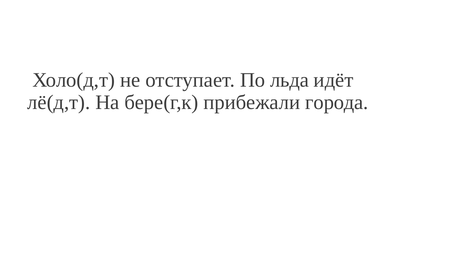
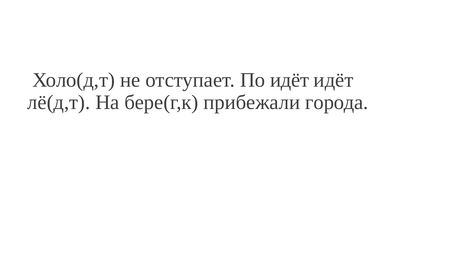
По льда: льда -> идёт (290, 80)
